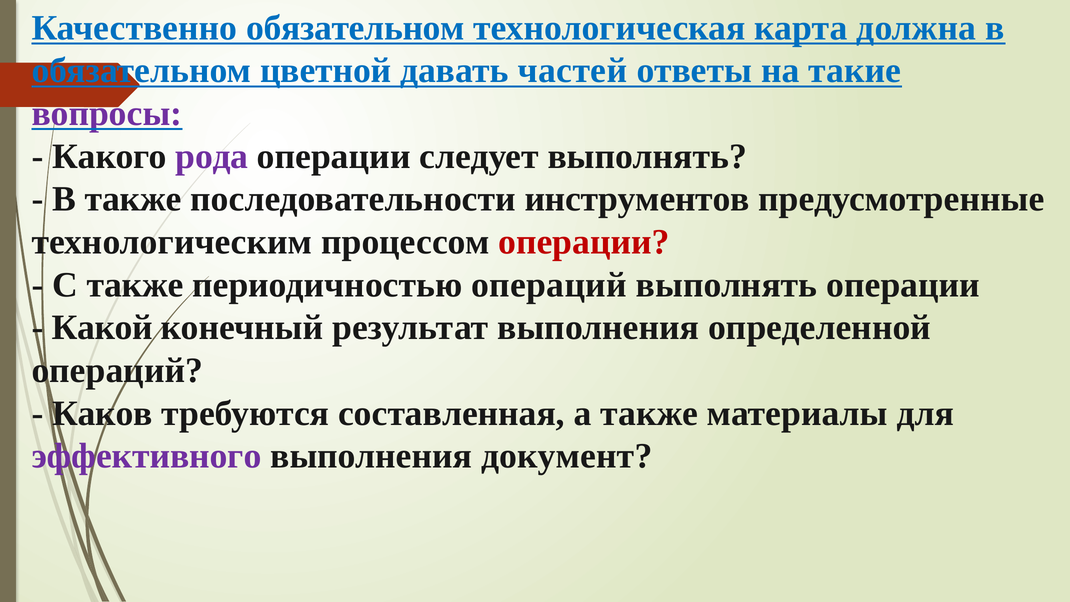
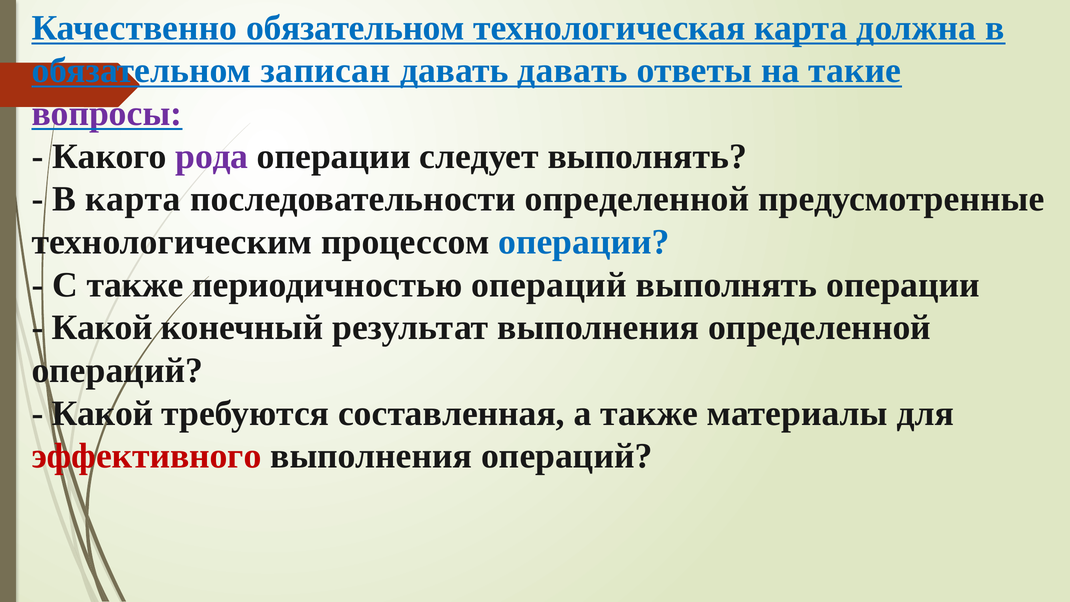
цветной: цветной -> записан (325, 71)
давать частей: частей -> давать (573, 71)
В также: также -> карта (133, 199)
последовательности инструментов: инструментов -> определенной (637, 199)
операции colour: red -> blue (584, 242)
Каков: Каков -> Какой (102, 413)
эффективного colour: purple -> red (146, 456)
выполнения документ: документ -> операций (567, 456)
